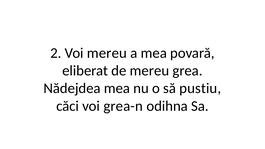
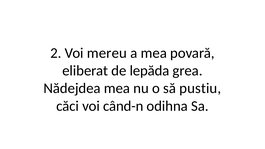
de mereu: mereu -> lepăda (150, 71)
grea-n: grea-n -> când-n (123, 106)
